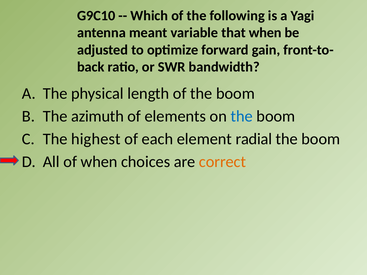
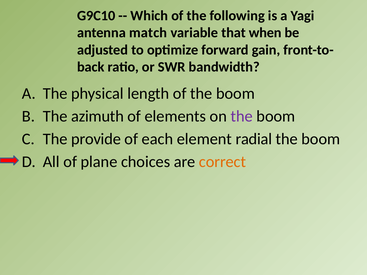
meant: meant -> match (148, 33)
the colour: blue -> purple (242, 116)
highest: highest -> provide (96, 139)
of when: when -> plane (99, 162)
